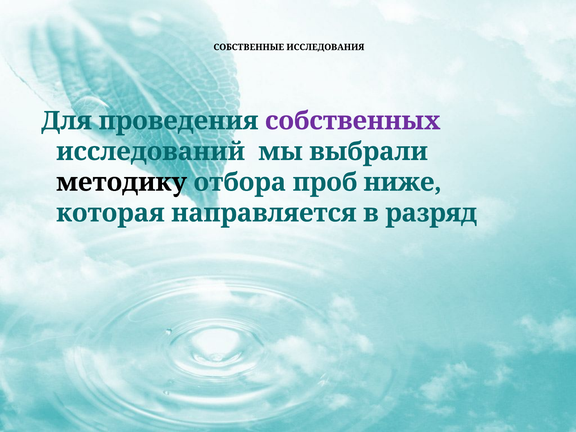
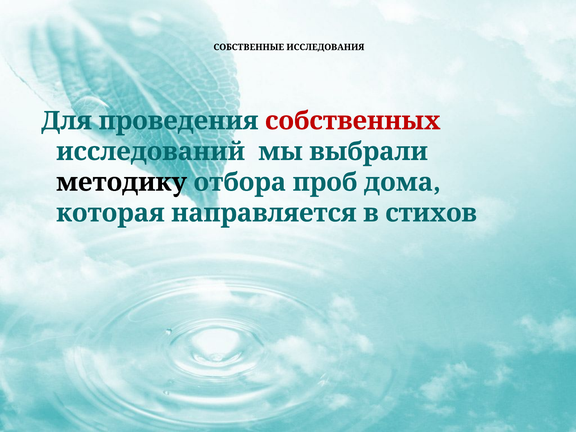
собственных colour: purple -> red (353, 121)
ниже: ниже -> дома (402, 182)
разряд: разряд -> стихов (431, 213)
